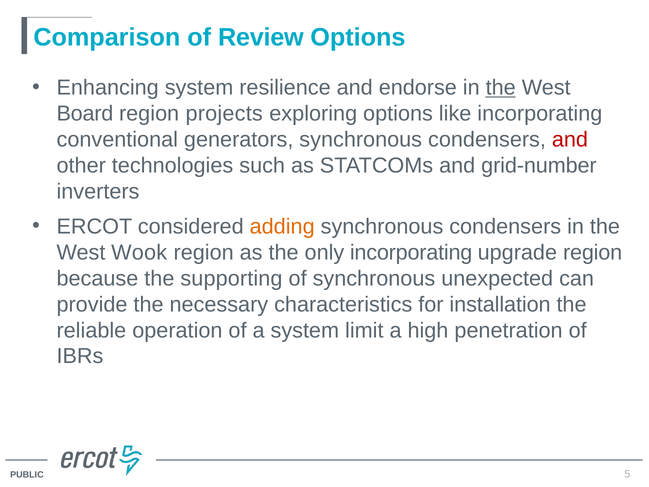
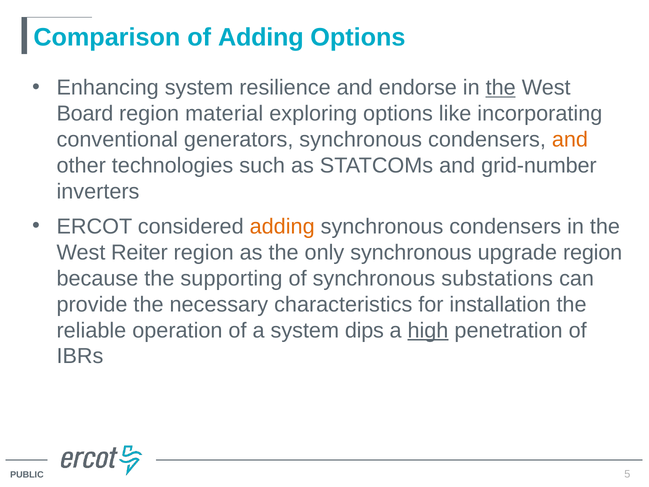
of Review: Review -> Adding (261, 37)
projects: projects -> material (224, 114)
and colour: red -> orange (570, 140)
Wook: Wook -> Reiter (139, 252)
only incorporating: incorporating -> synchronous (411, 252)
unexpected: unexpected -> substations (497, 278)
limit: limit -> dips (364, 330)
high underline: none -> present (428, 330)
